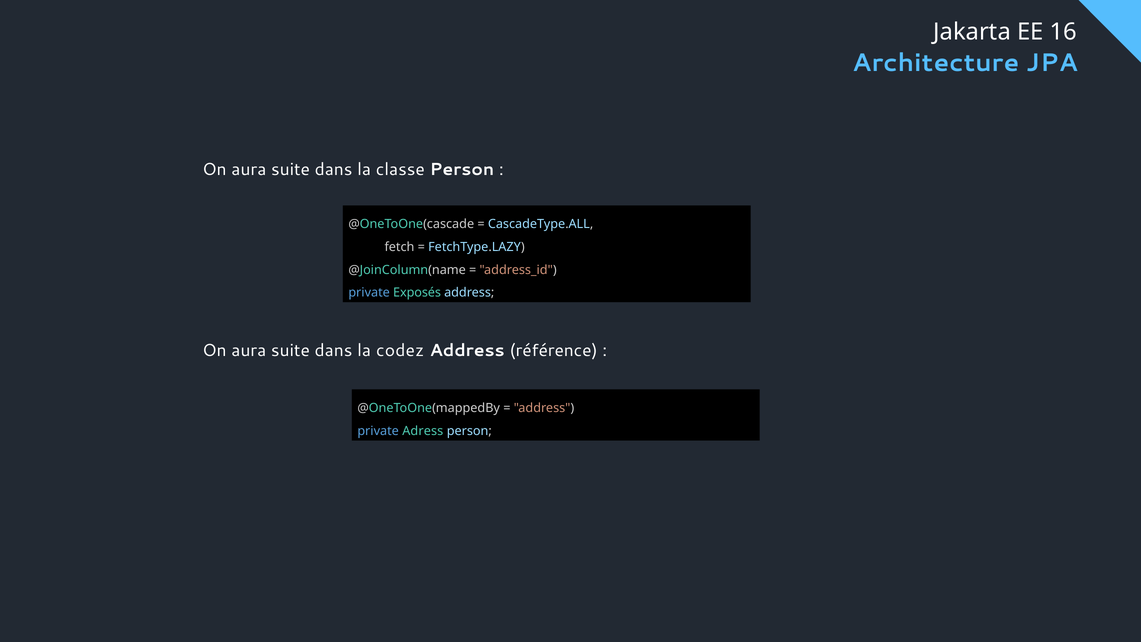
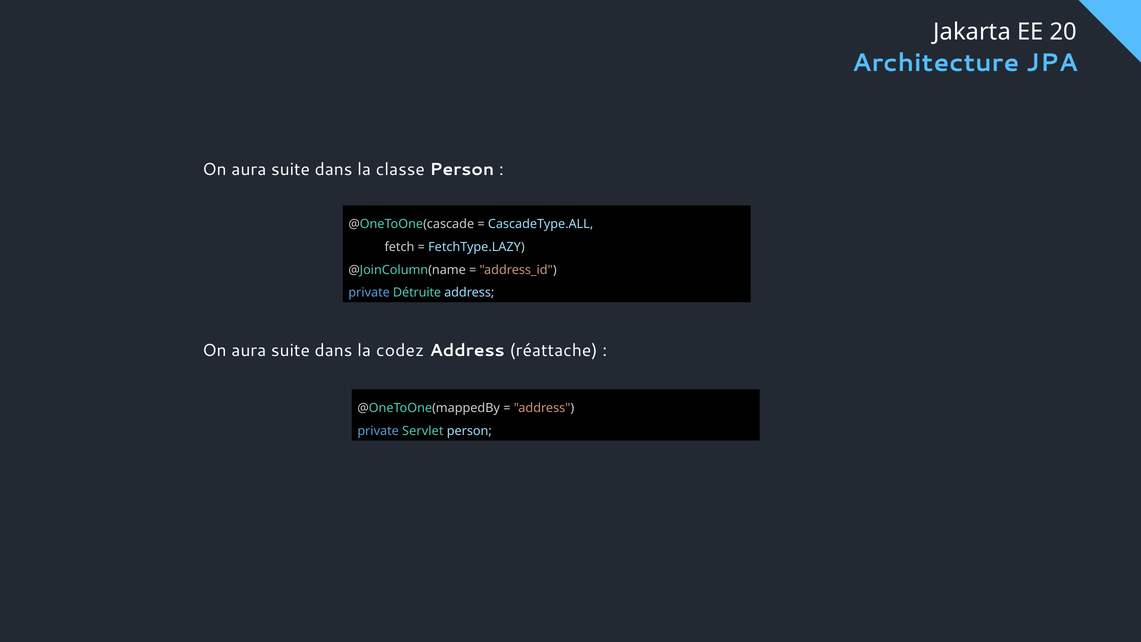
16: 16 -> 20 (1063, 32)
Exposés: Exposés -> Détruite (417, 293)
référence: référence -> réattache (554, 350)
Adress: Adress -> Servlet (423, 431)
